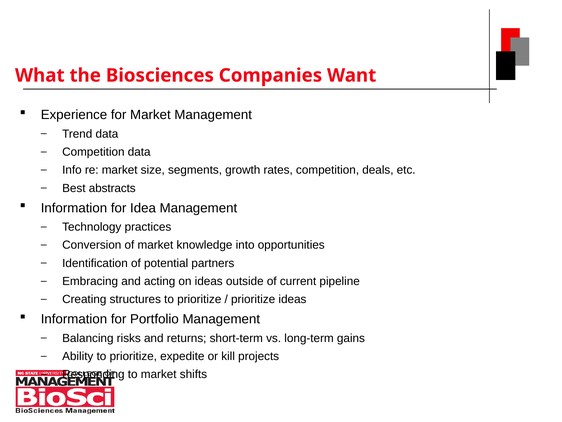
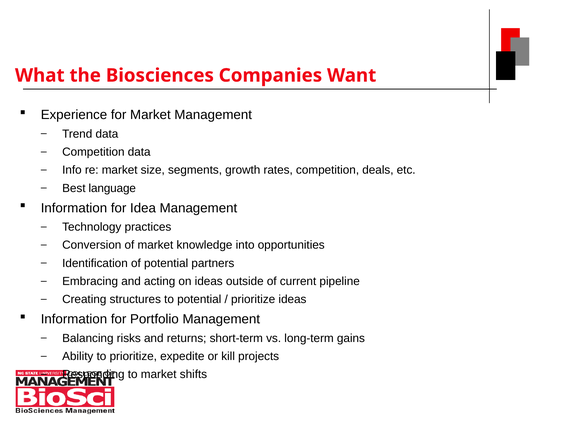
abstracts: abstracts -> language (112, 188)
structures to prioritize: prioritize -> potential (199, 299)
